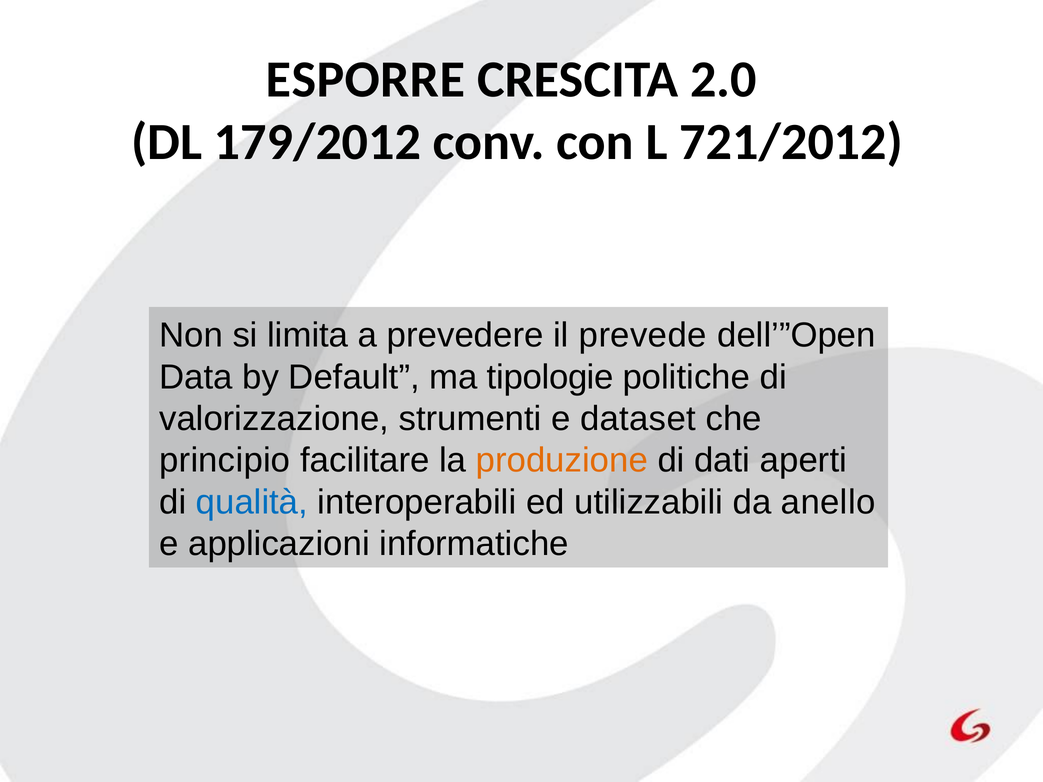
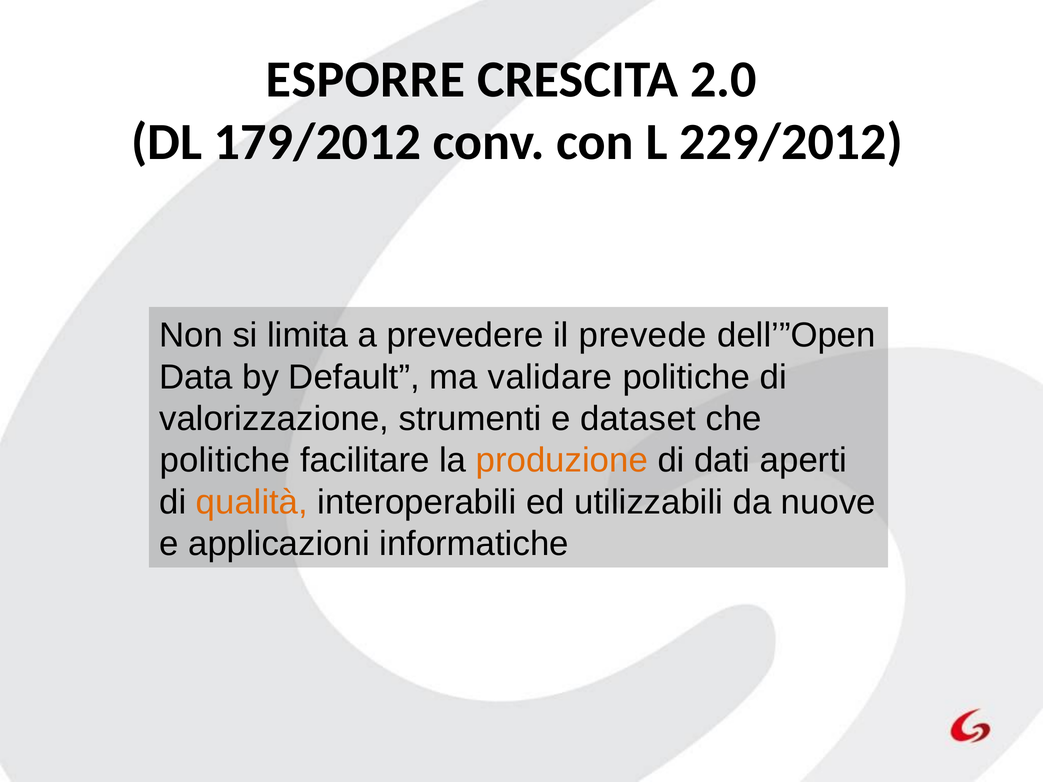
721/2012: 721/2012 -> 229/2012 (791, 142)
tipologie: tipologie -> validare (550, 377)
principio: principio -> politiche (225, 461)
qualità colour: blue -> orange (252, 502)
anello: anello -> nuove (828, 502)
